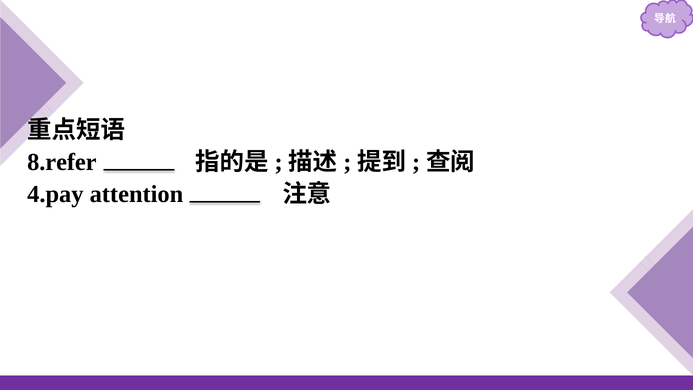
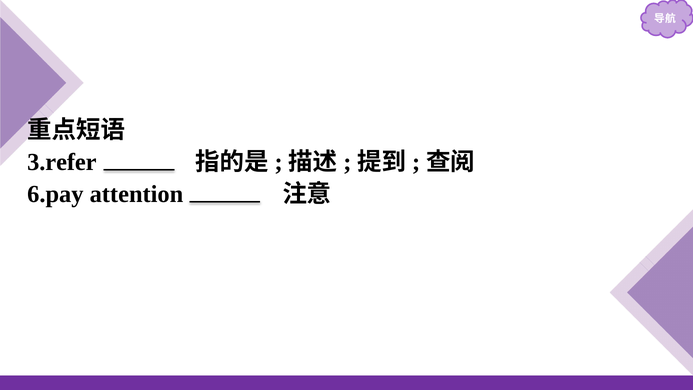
8.refer: 8.refer -> 3.refer (62, 162)
4.pay: 4.pay -> 6.pay (55, 194)
